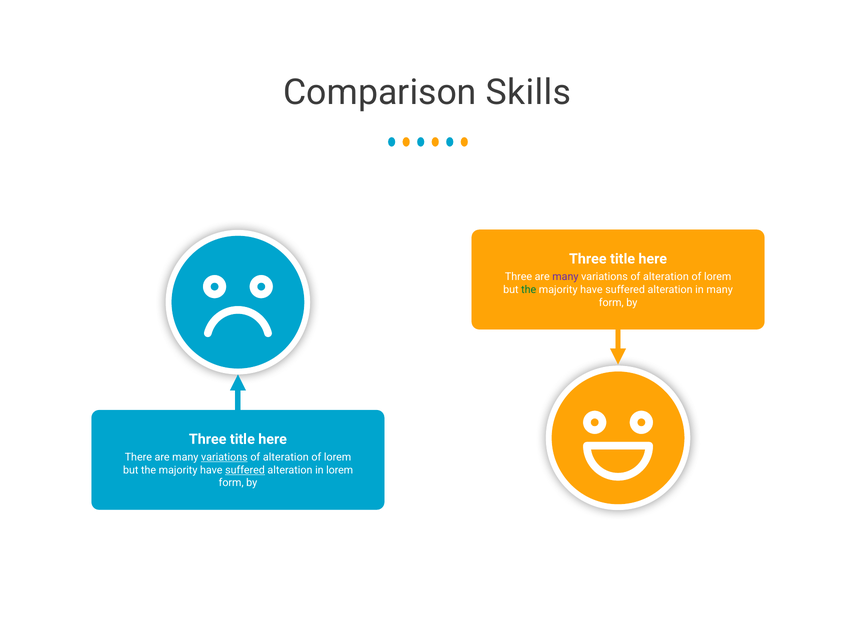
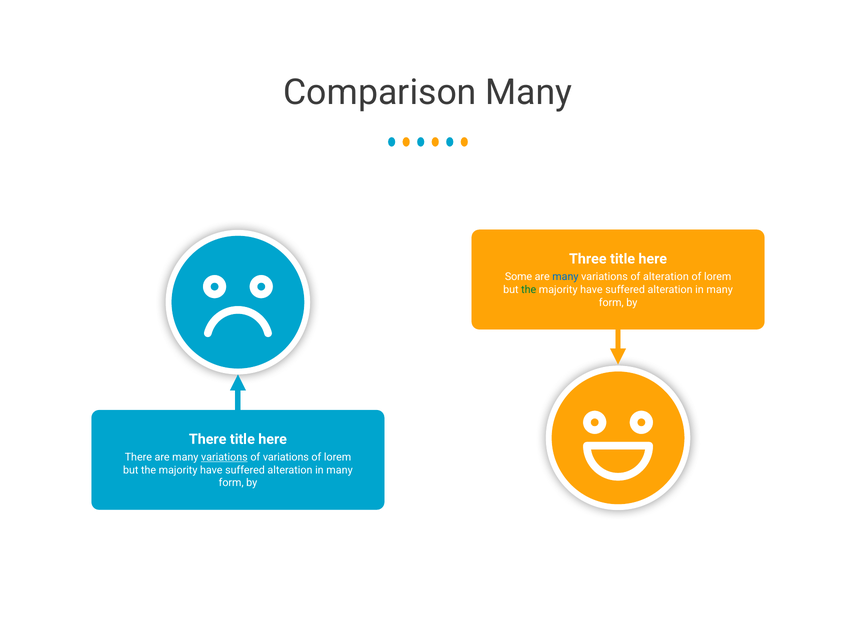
Comparison Skills: Skills -> Many (529, 92)
Three: Three -> Some (519, 277)
many colour: purple -> blue (565, 277)
Three: Three -> There (208, 439)
alteration: alteration -> variations (286, 457)
suffered underline: present -> none (245, 470)
lorem: lorem -> many (340, 470)
